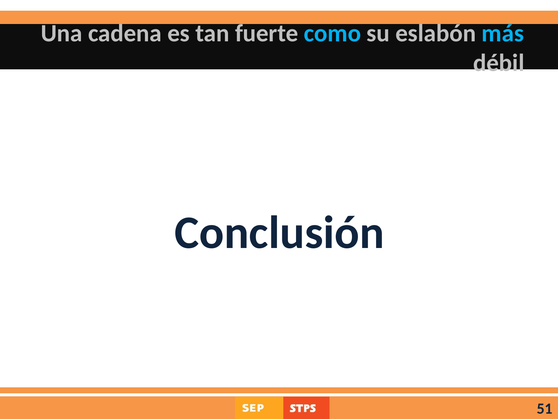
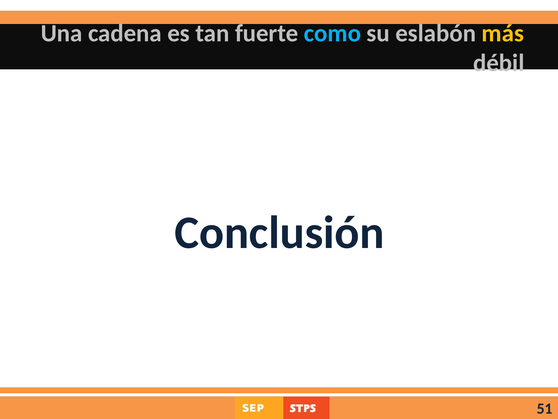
más colour: light blue -> yellow (503, 33)
